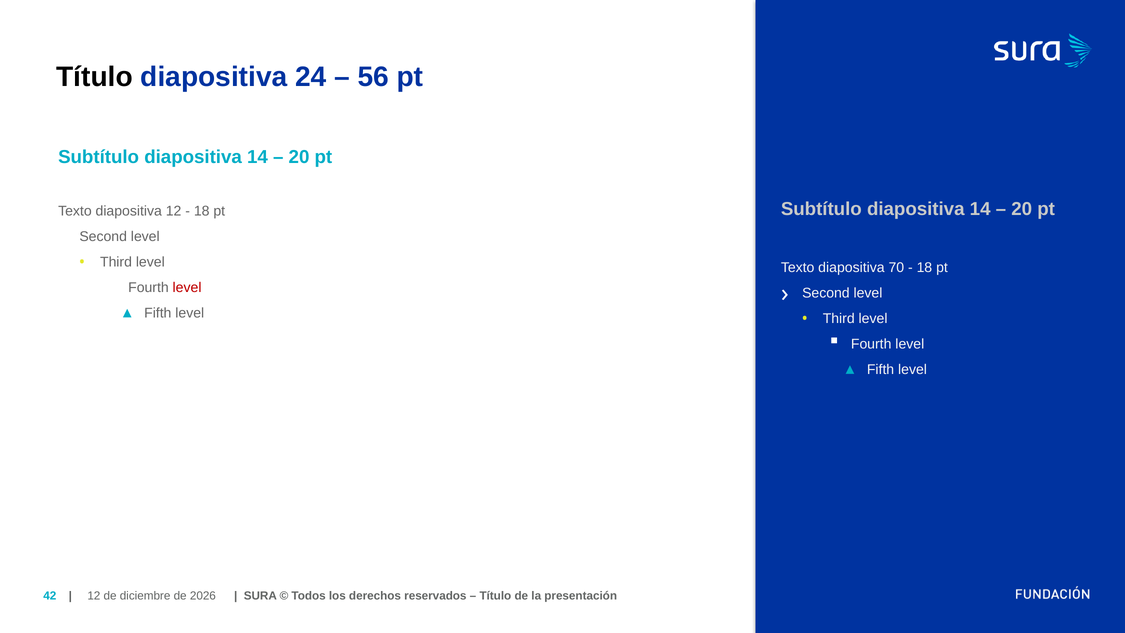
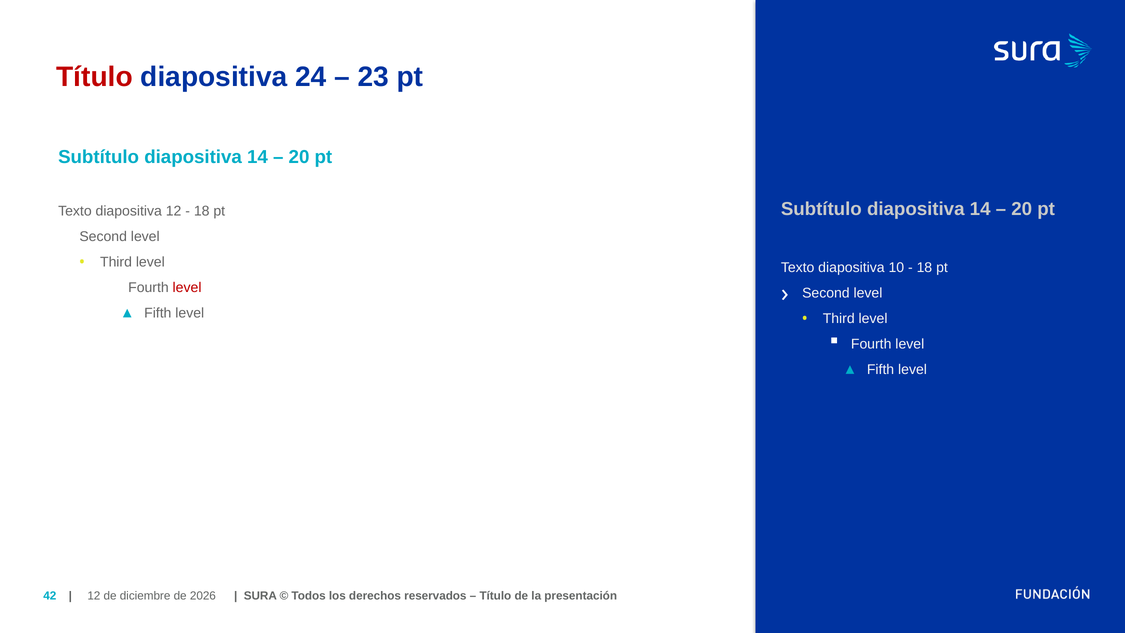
Título colour: black -> red (94, 77)
56: 56 -> 23 (373, 77)
70: 70 -> 10 (896, 268)
